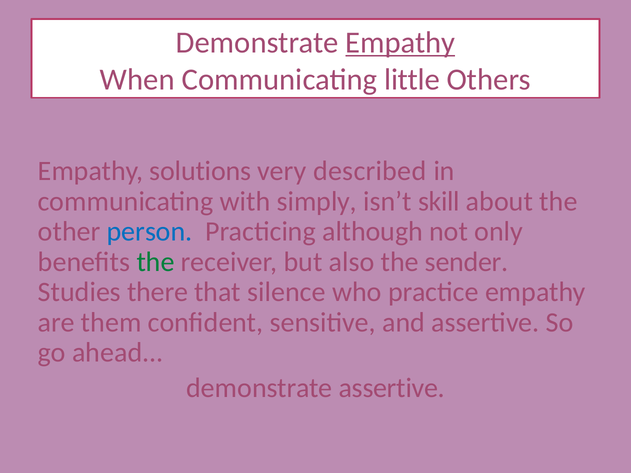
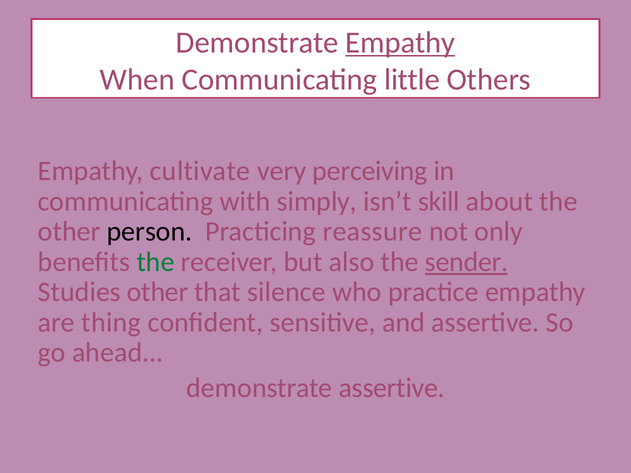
solutions: solutions -> cultivate (200, 171)
described: described -> perceiving (370, 171)
person colour: blue -> black (150, 232)
although: although -> reassure (372, 232)
sender underline: none -> present (467, 262)
Studies there: there -> other (158, 292)
them: them -> thing (111, 323)
